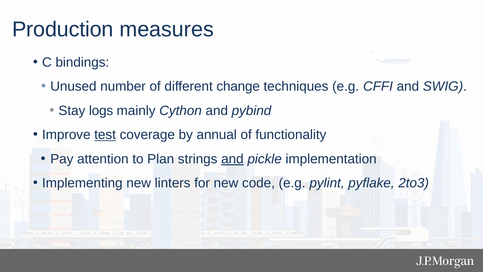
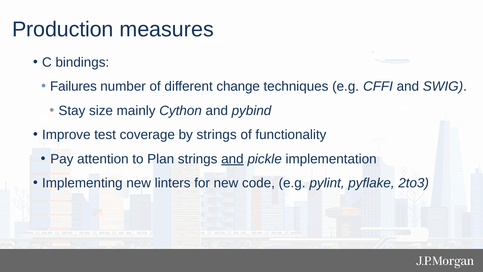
Unused: Unused -> Failures (73, 87)
logs: logs -> size (101, 111)
test underline: present -> none (105, 135)
by annual: annual -> strings (217, 135)
